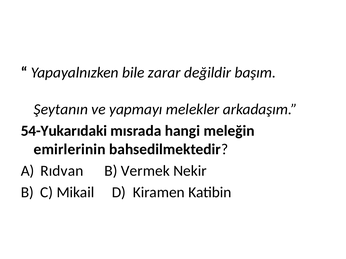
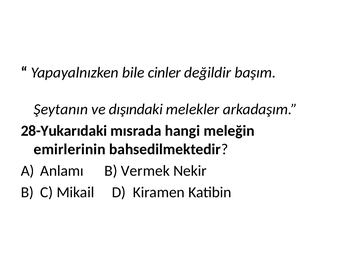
zarar: zarar -> cinler (164, 73)
yapmayı: yapmayı -> dışındaki (136, 109)
54-Yukarıdaki: 54-Yukarıdaki -> 28-Yukarıdaki (64, 131)
Rıdvan: Rıdvan -> Anlamı (62, 171)
